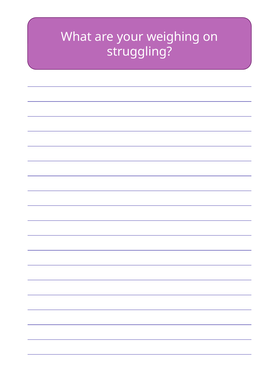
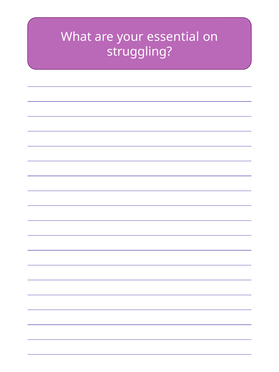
weighing: weighing -> essential (173, 37)
